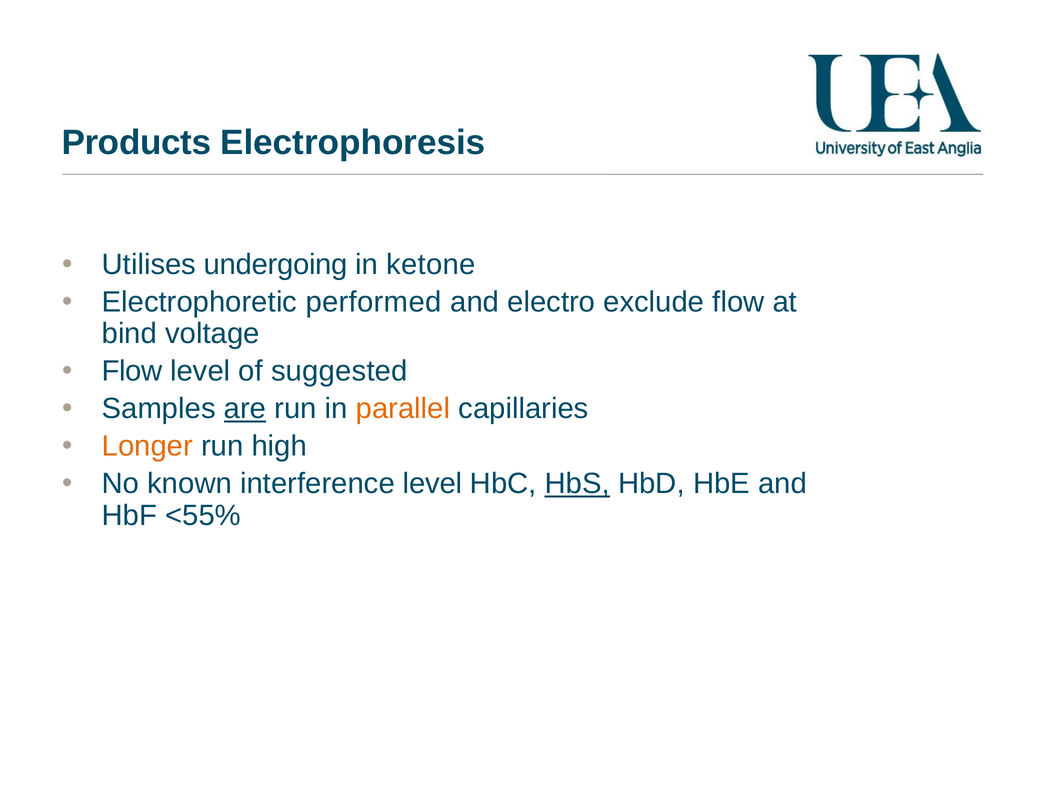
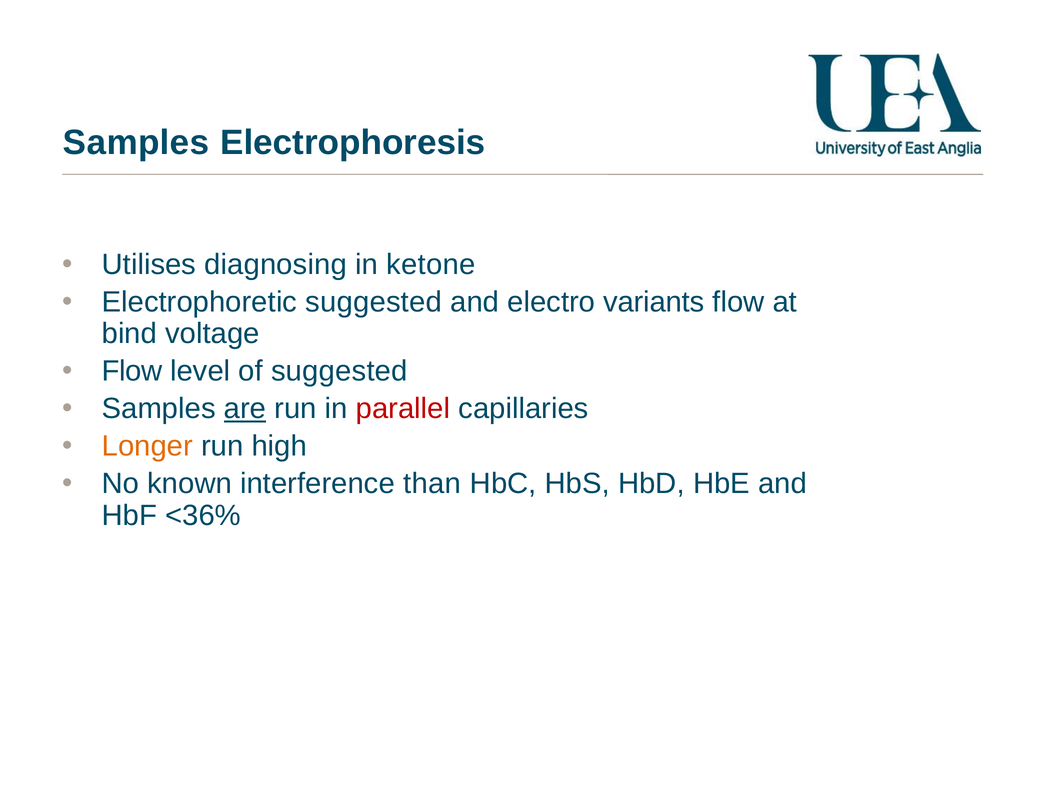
Products: Products -> Samples (136, 142)
undergoing: undergoing -> diagnosing (276, 264)
Electrophoretic performed: performed -> suggested (374, 302)
exclude: exclude -> variants (654, 302)
parallel colour: orange -> red (403, 409)
interference level: level -> than (432, 483)
HbS underline: present -> none (577, 483)
<55%: <55% -> <36% (203, 515)
